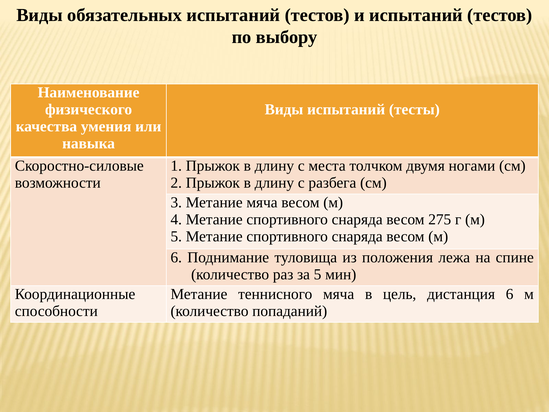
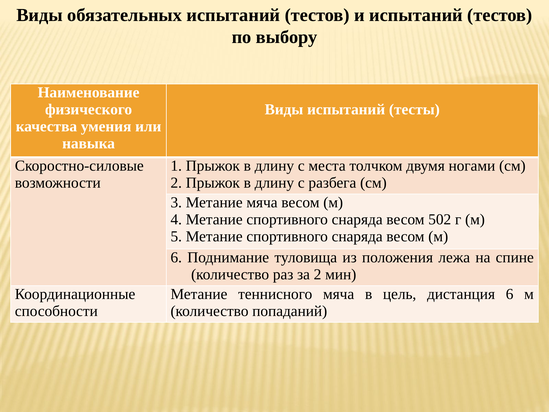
275: 275 -> 502 (440, 219)
за 5: 5 -> 2 (318, 274)
